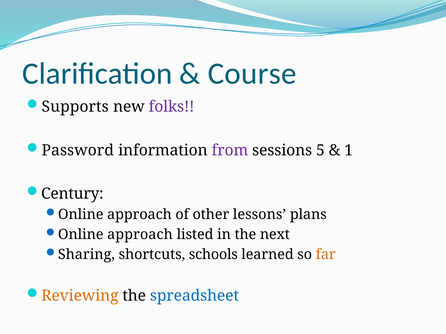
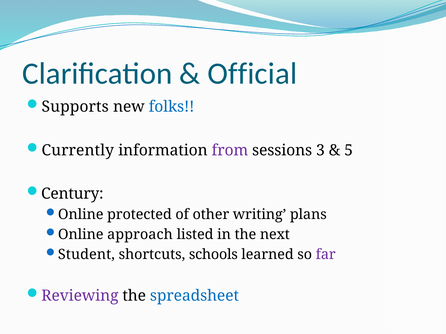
Course: Course -> Official (252, 74)
folks colour: purple -> blue (172, 107)
Password: Password -> Currently (78, 151)
5: 5 -> 3 (320, 151)
1: 1 -> 5 (349, 151)
approach: approach -> protected (139, 215)
lessons: lessons -> writing (260, 215)
Sharing: Sharing -> Student (86, 255)
far colour: orange -> purple (326, 255)
Reviewing colour: orange -> purple (80, 296)
